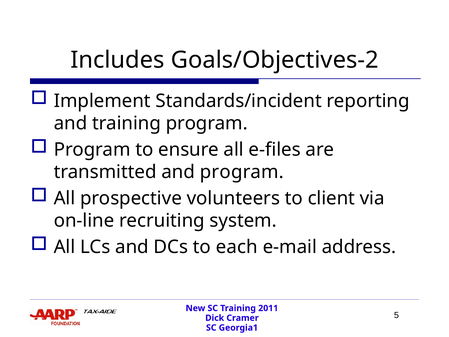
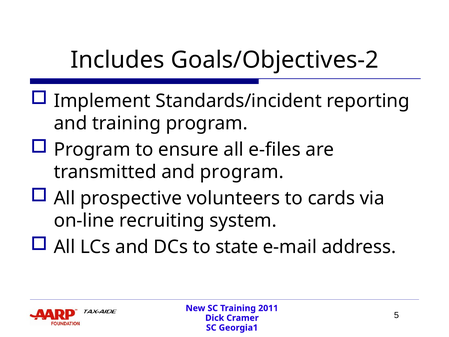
client: client -> cards (331, 198)
each: each -> state (237, 247)
